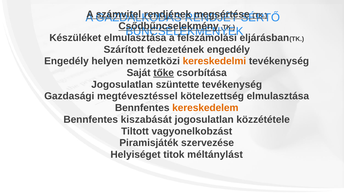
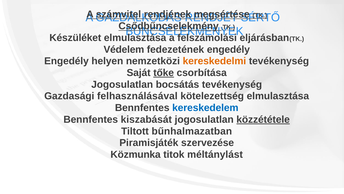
Szárított: Szárított -> Védelem (124, 49)
szüntette: szüntette -> bocsátás (177, 84)
megtévesztéssel: megtévesztéssel -> felhasználásával (137, 96)
kereskedelem colour: orange -> blue (205, 108)
közzététele underline: none -> present (263, 119)
vagyonelkobzást: vagyonelkobzást -> bűnhalmazatban (192, 131)
Helyiséget: Helyiséget -> Közmunka (136, 154)
